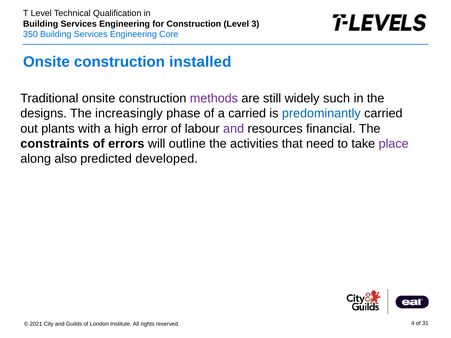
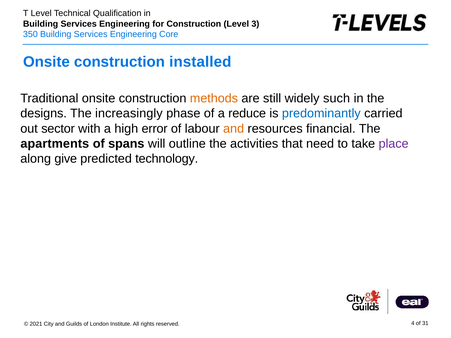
methods colour: purple -> orange (214, 99)
a carried: carried -> reduce (247, 114)
plants: plants -> sector (58, 129)
and colour: purple -> orange (234, 129)
constraints: constraints -> apartments (55, 144)
errors: errors -> spans (126, 144)
also: also -> give (66, 159)
developed: developed -> technology (167, 159)
